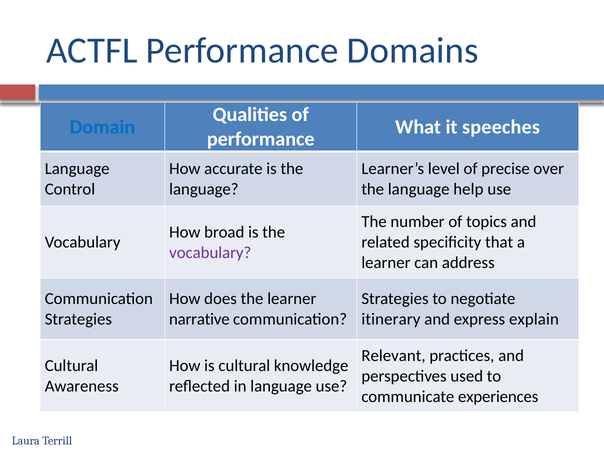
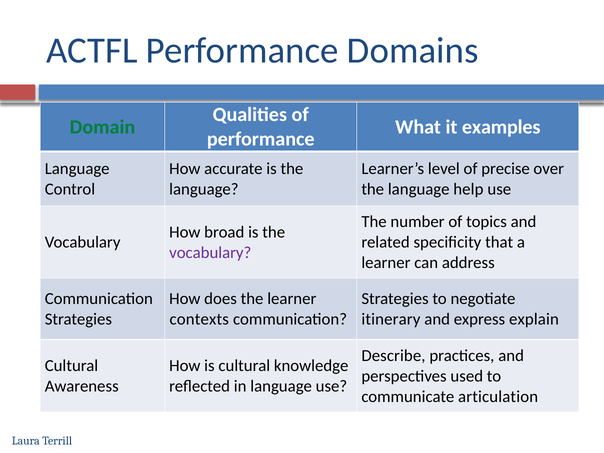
Domain colour: blue -> green (102, 127)
speeches: speeches -> examples (501, 127)
narrative: narrative -> contexts (199, 319)
Relevant: Relevant -> Describe (393, 355)
experiences: experiences -> articulation (498, 397)
